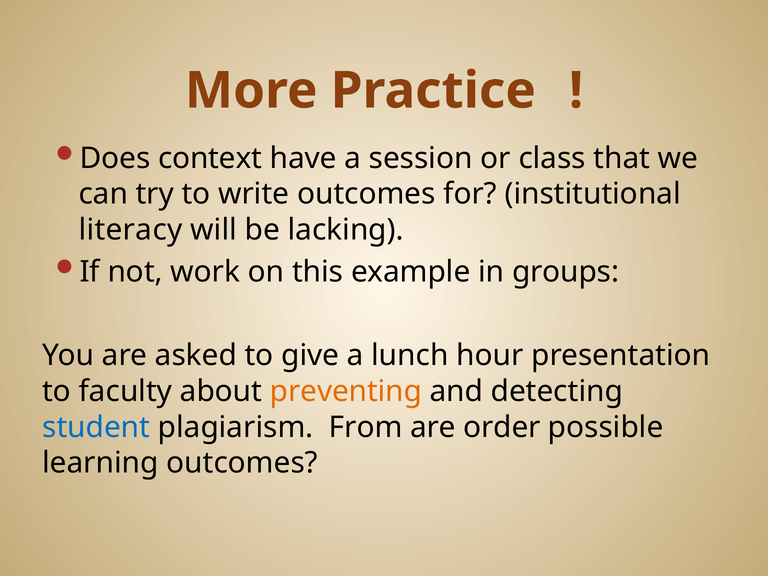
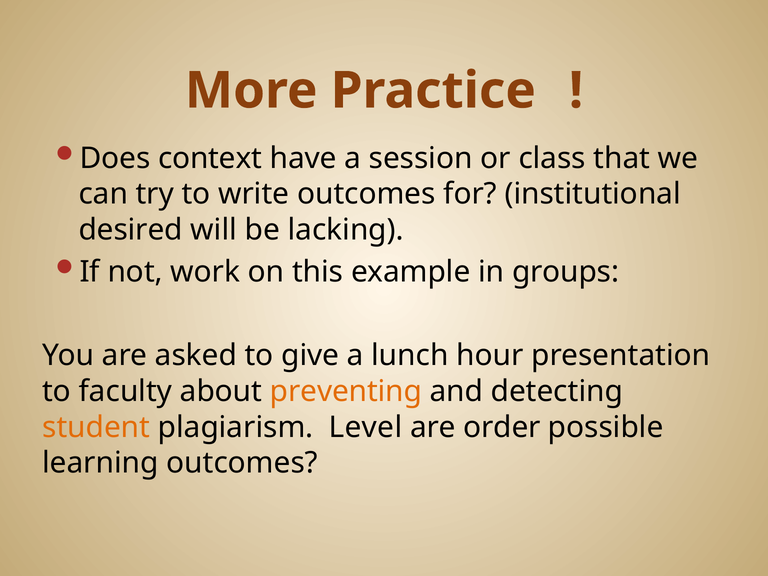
literacy: literacy -> desired (131, 230)
student colour: blue -> orange (96, 427)
From: From -> Level (366, 427)
